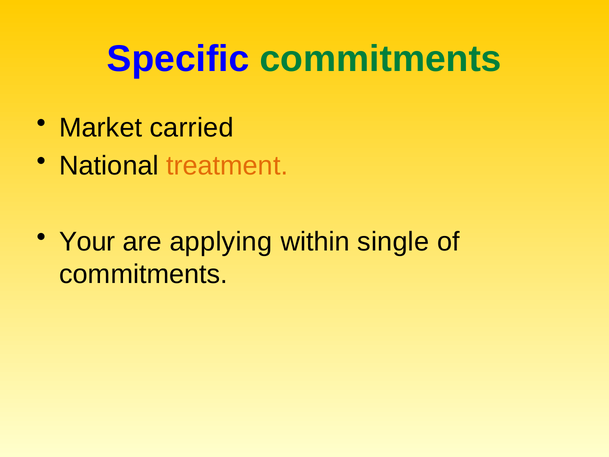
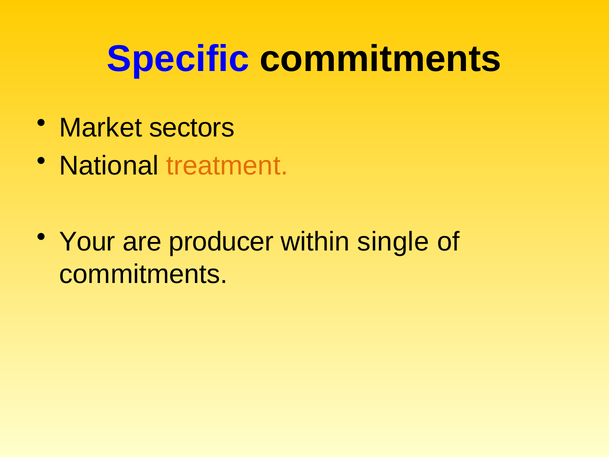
commitments colour: green -> black (381, 59)
carried: carried -> sectors (192, 128)
applying: applying -> producer (221, 241)
